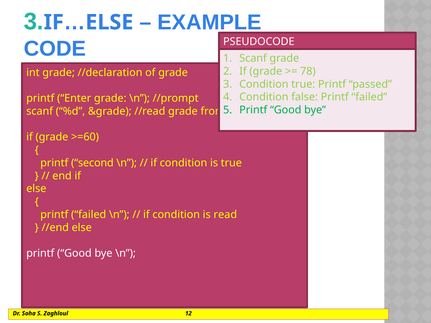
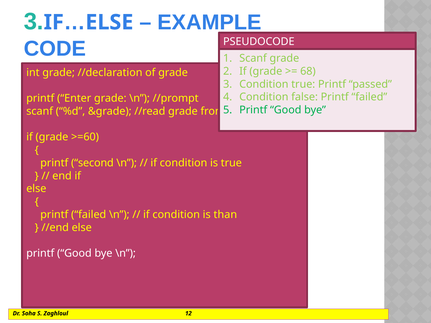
78: 78 -> 68 (308, 71)
read: read -> than (225, 215)
